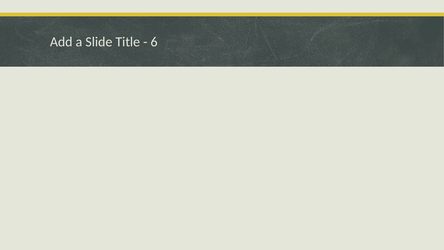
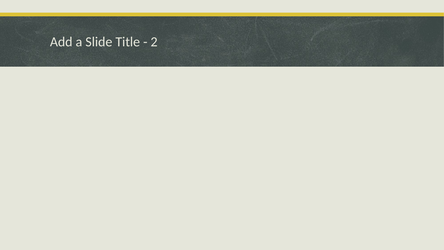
6: 6 -> 2 (154, 42)
